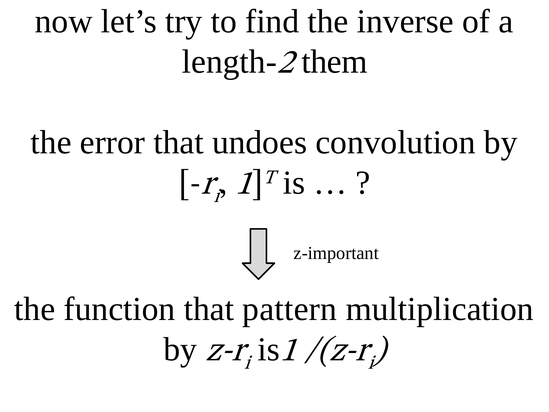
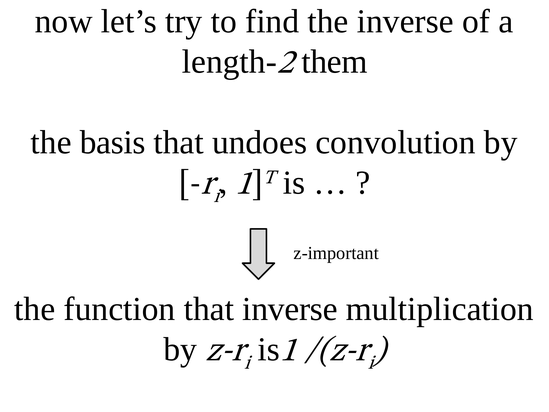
error: error -> basis (113, 142)
that pattern: pattern -> inverse (290, 309)
